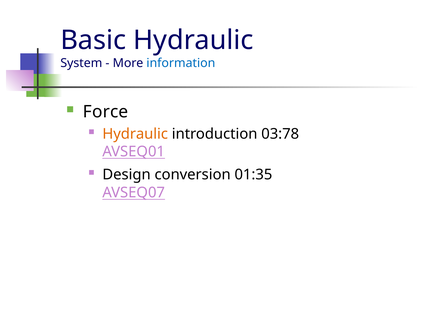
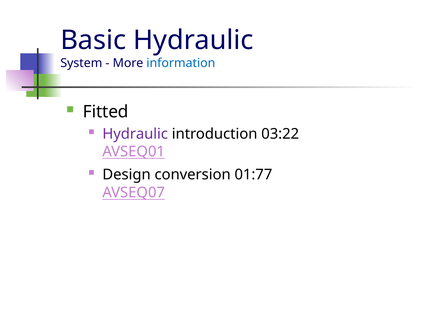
Force: Force -> Fitted (106, 112)
Hydraulic colour: orange -> purple (135, 134)
03:78: 03:78 -> 03:22 (280, 134)
01:35: 01:35 -> 01:77 (253, 175)
